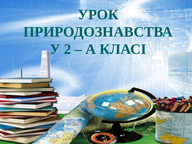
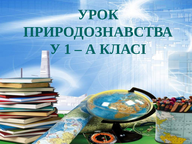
2: 2 -> 1 (67, 49)
